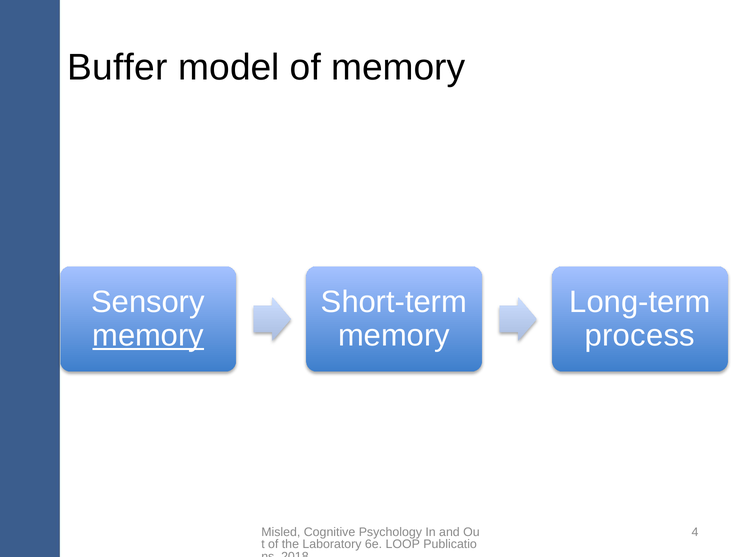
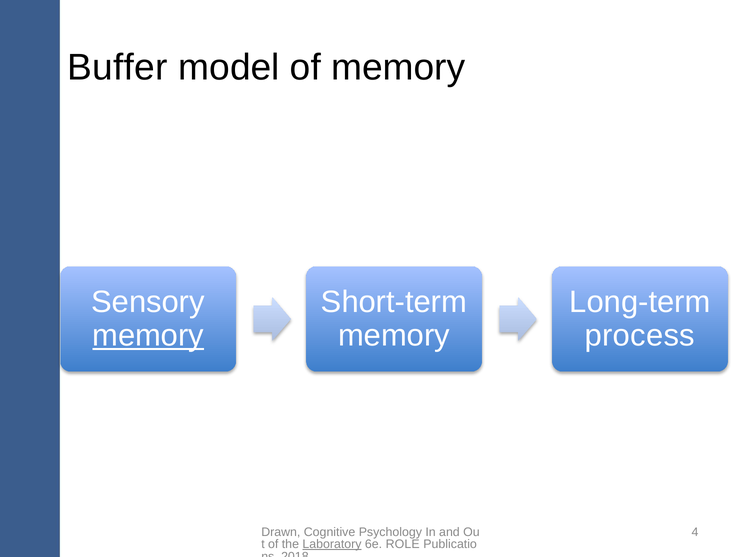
Misled: Misled -> Drawn (281, 532)
Laboratory underline: none -> present (332, 545)
LOOP: LOOP -> ROLE (403, 545)
